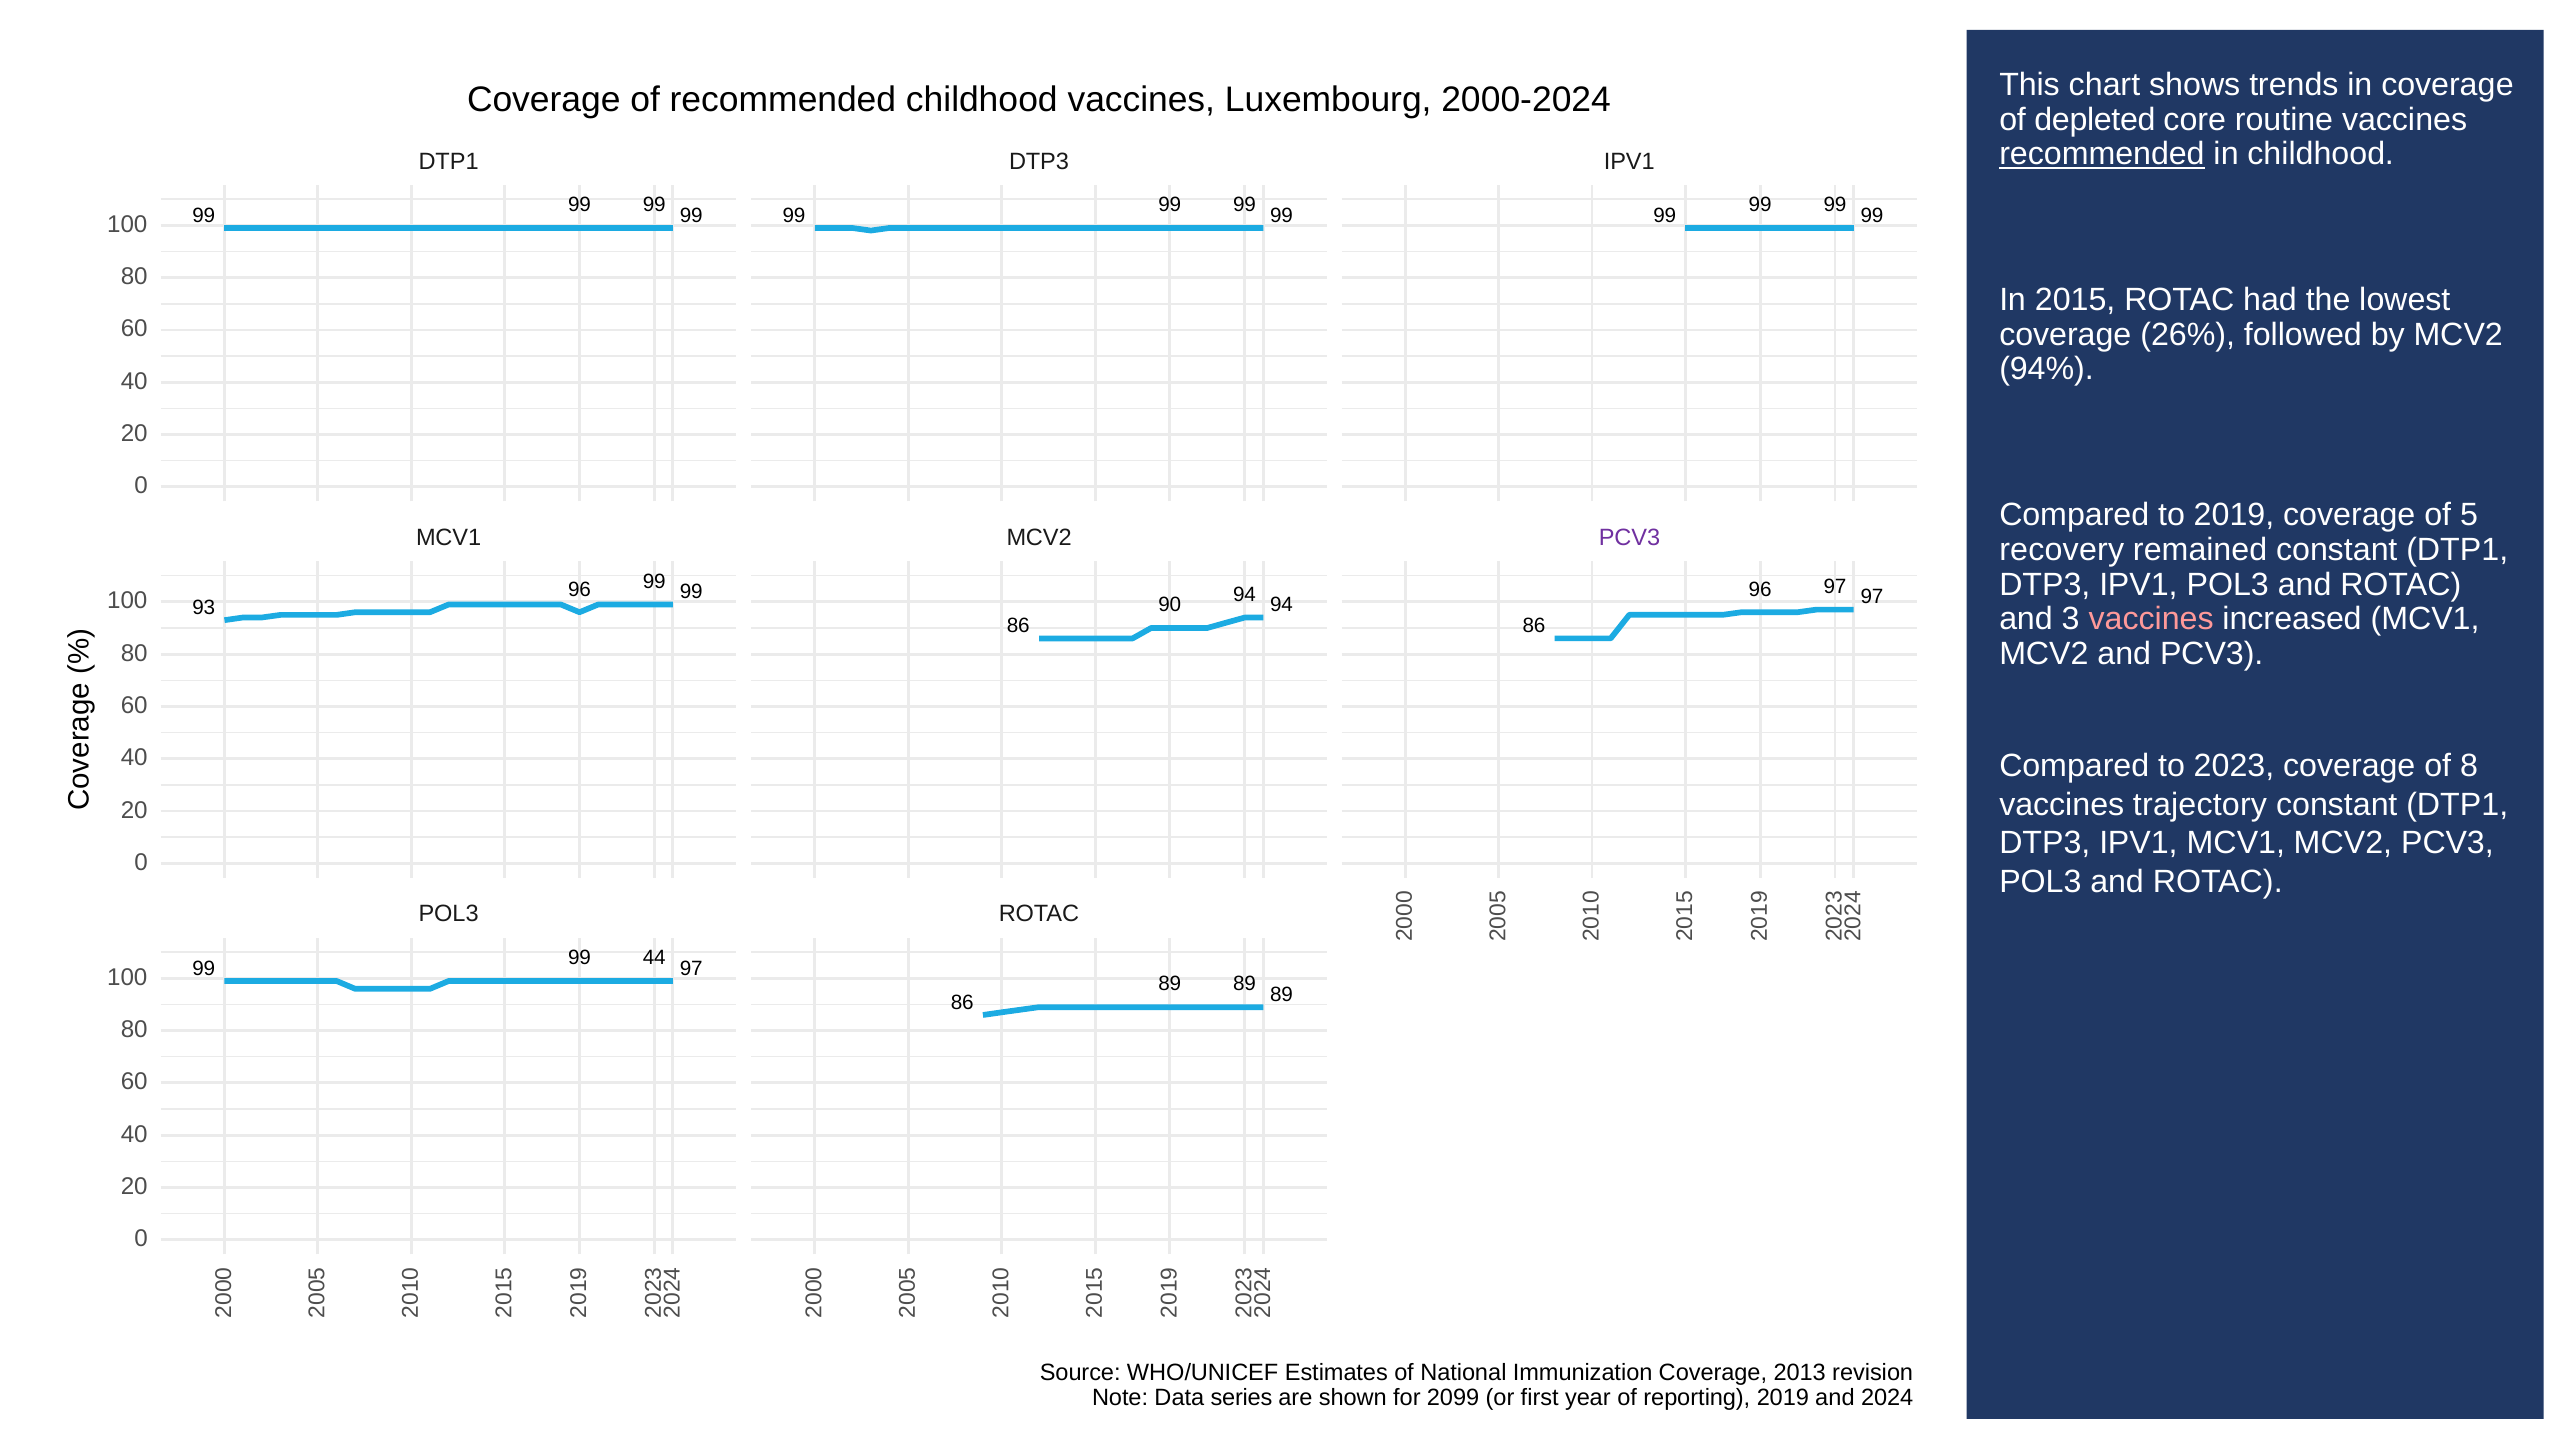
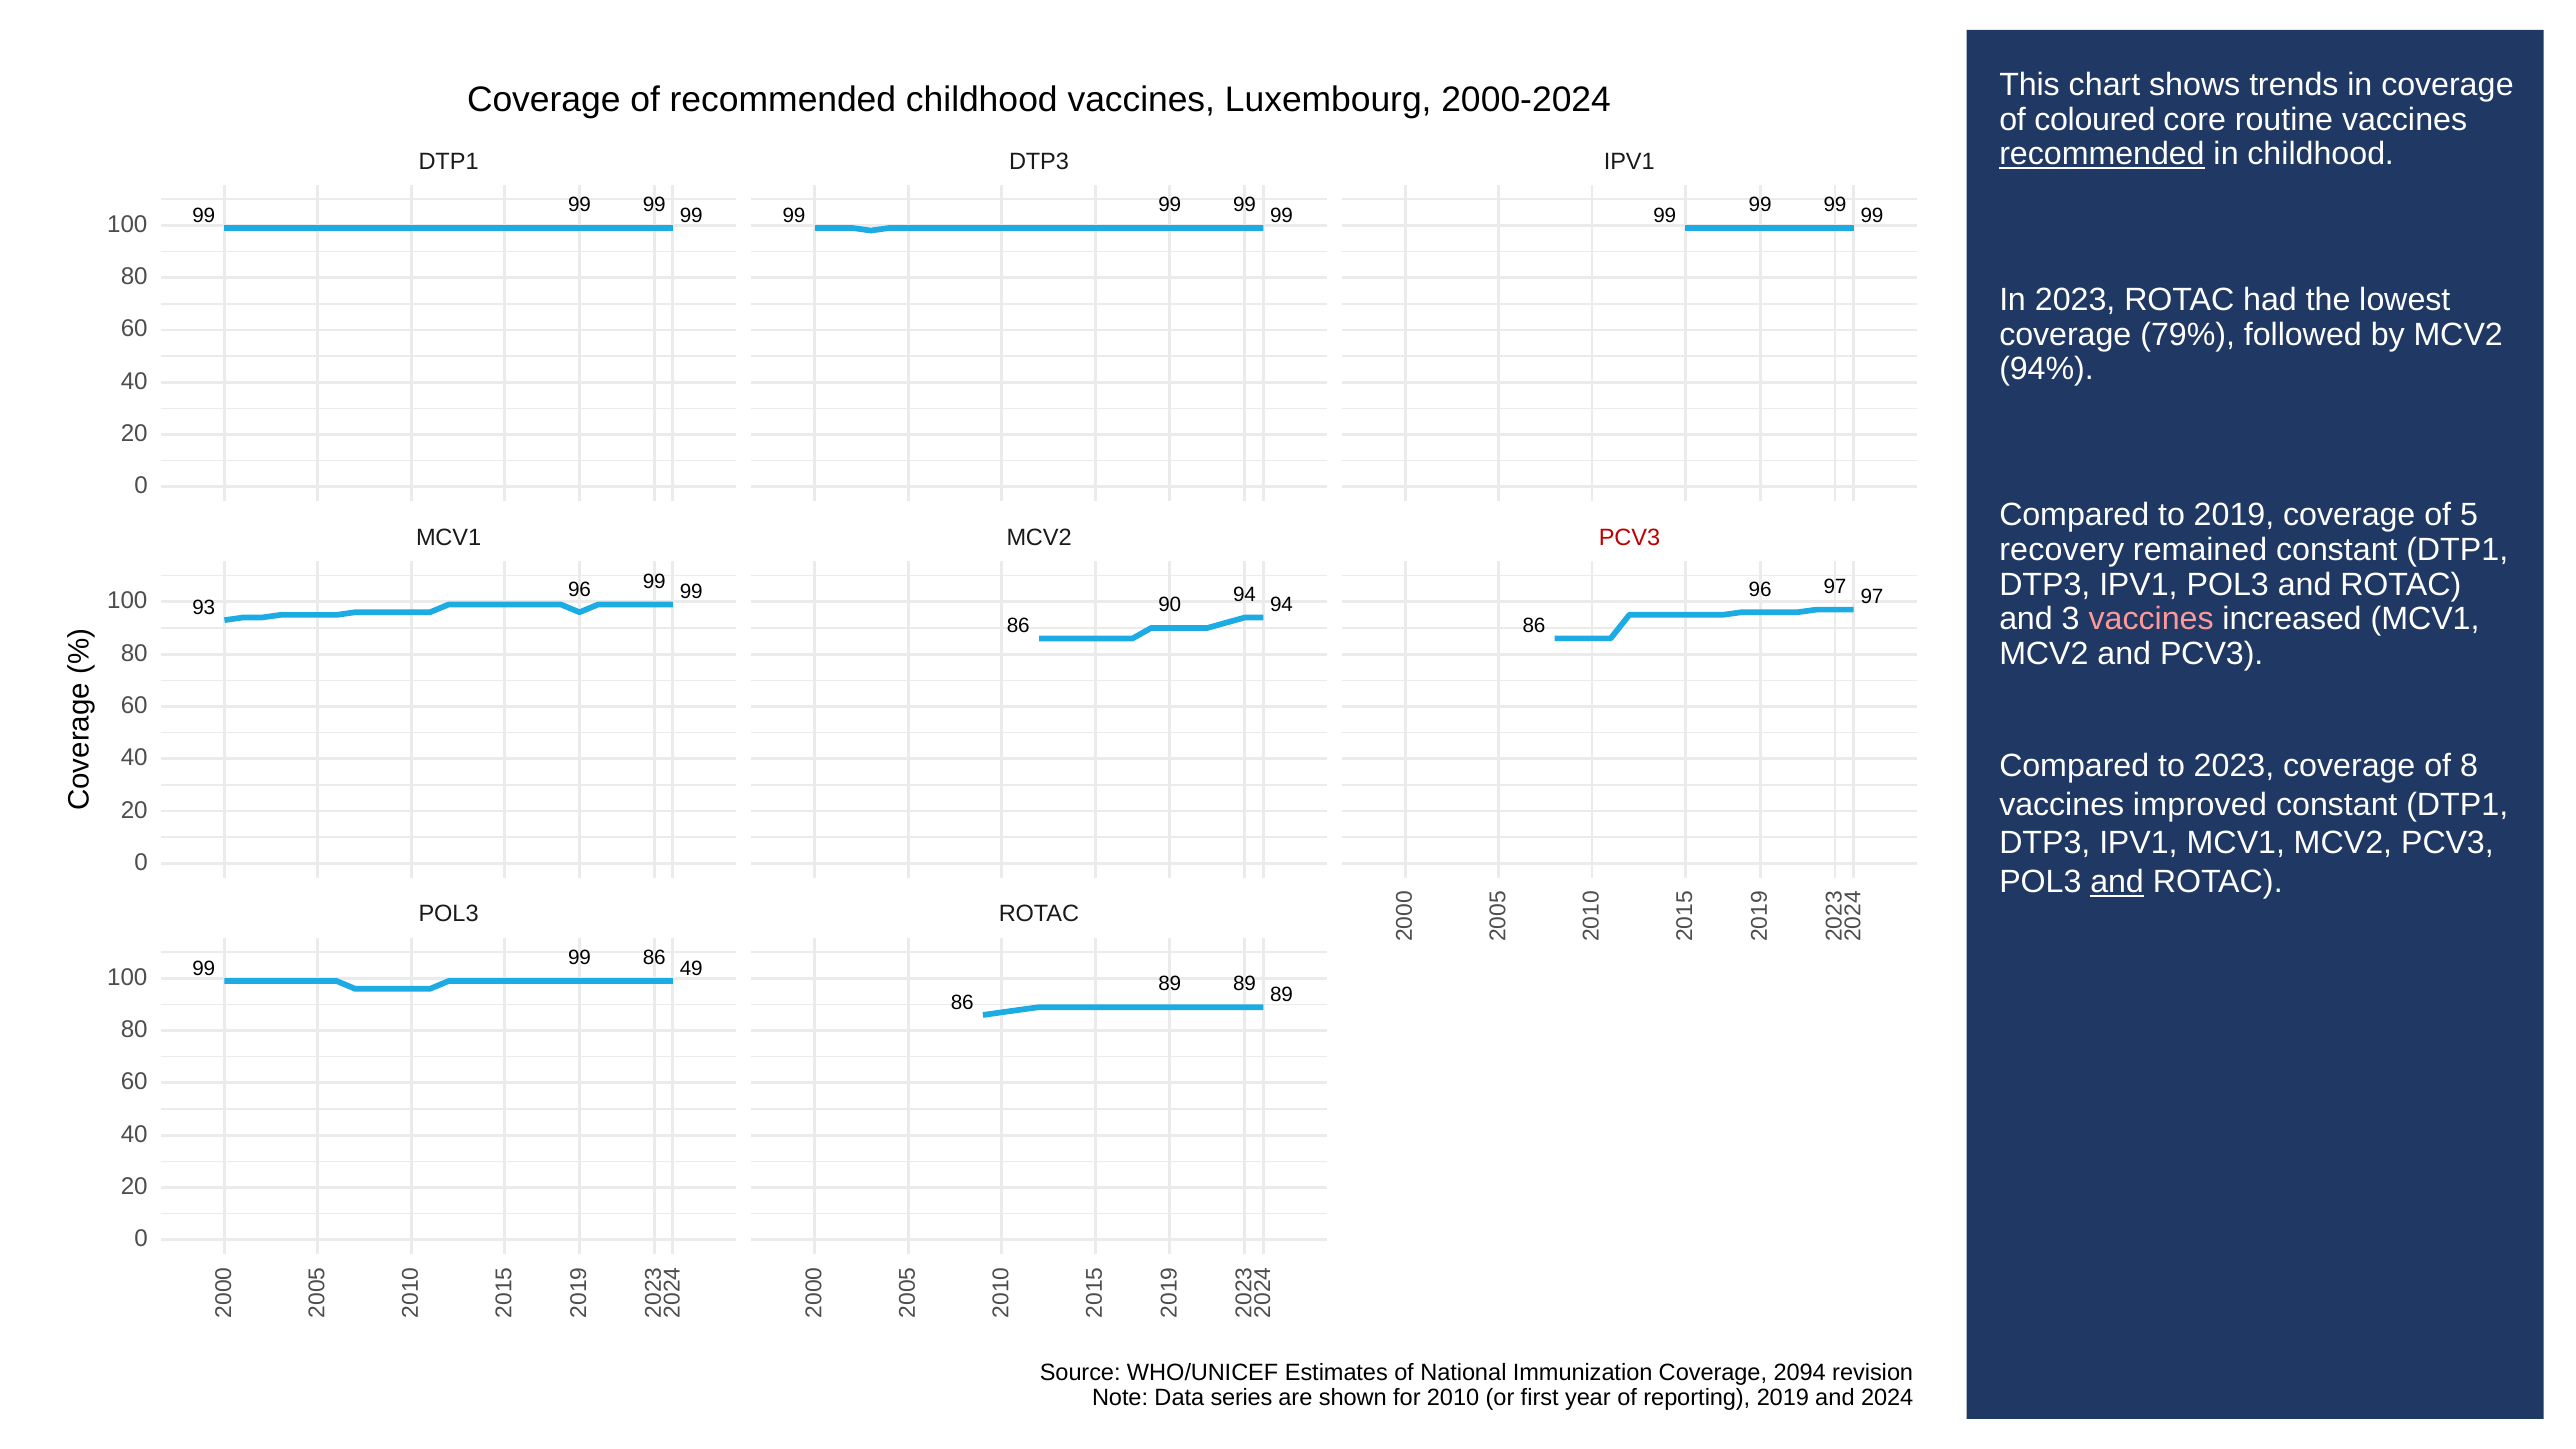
depleted: depleted -> coloured (2095, 119)
In 2015: 2015 -> 2023 (2075, 300)
26%: 26% -> 79% (2188, 335)
PCV3 colour: purple -> red (1630, 538)
trajectory: trajectory -> improved (2200, 804)
and underline: none -> present (2117, 882)
44: 44 -> 86 (654, 958)
99 97: 97 -> 49 (691, 968)
2013: 2013 -> 2094 (1800, 1373)
2099: 2099 -> 2010 (1453, 1398)
